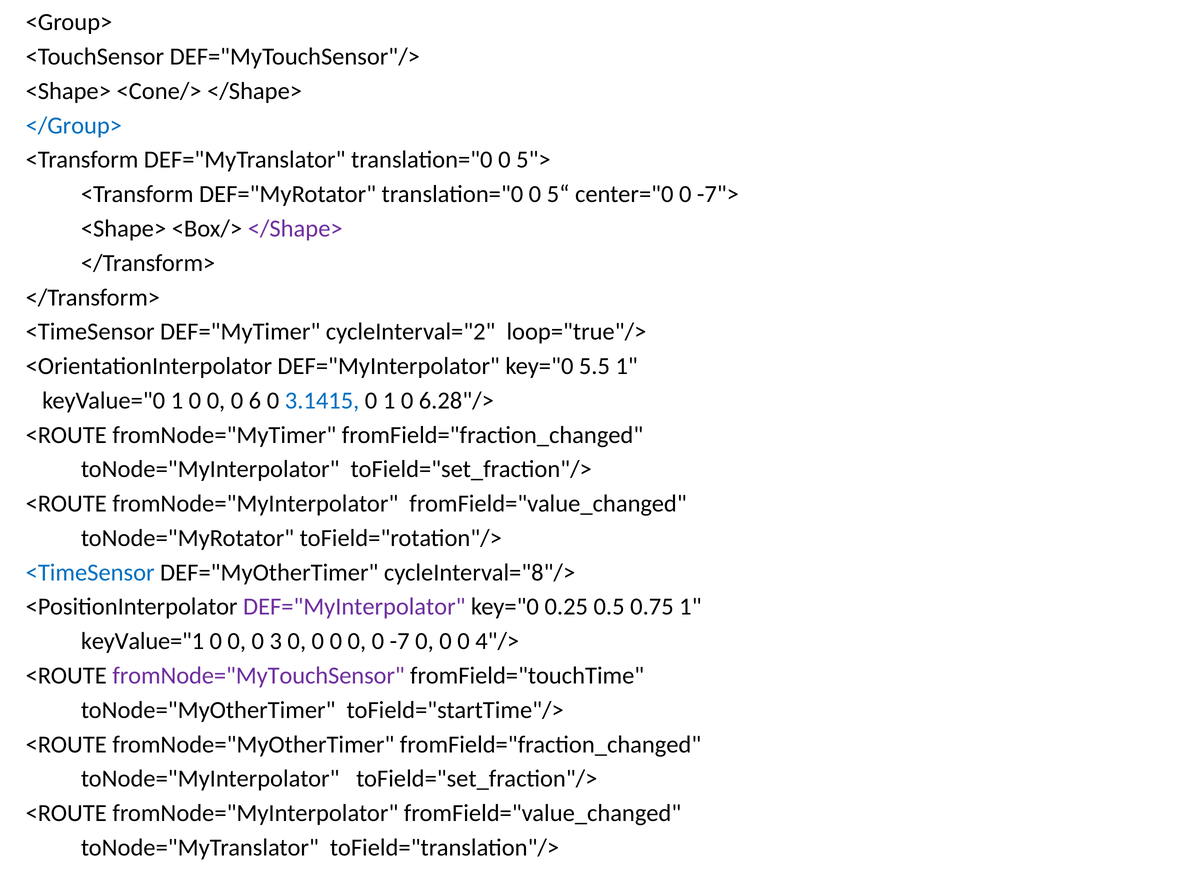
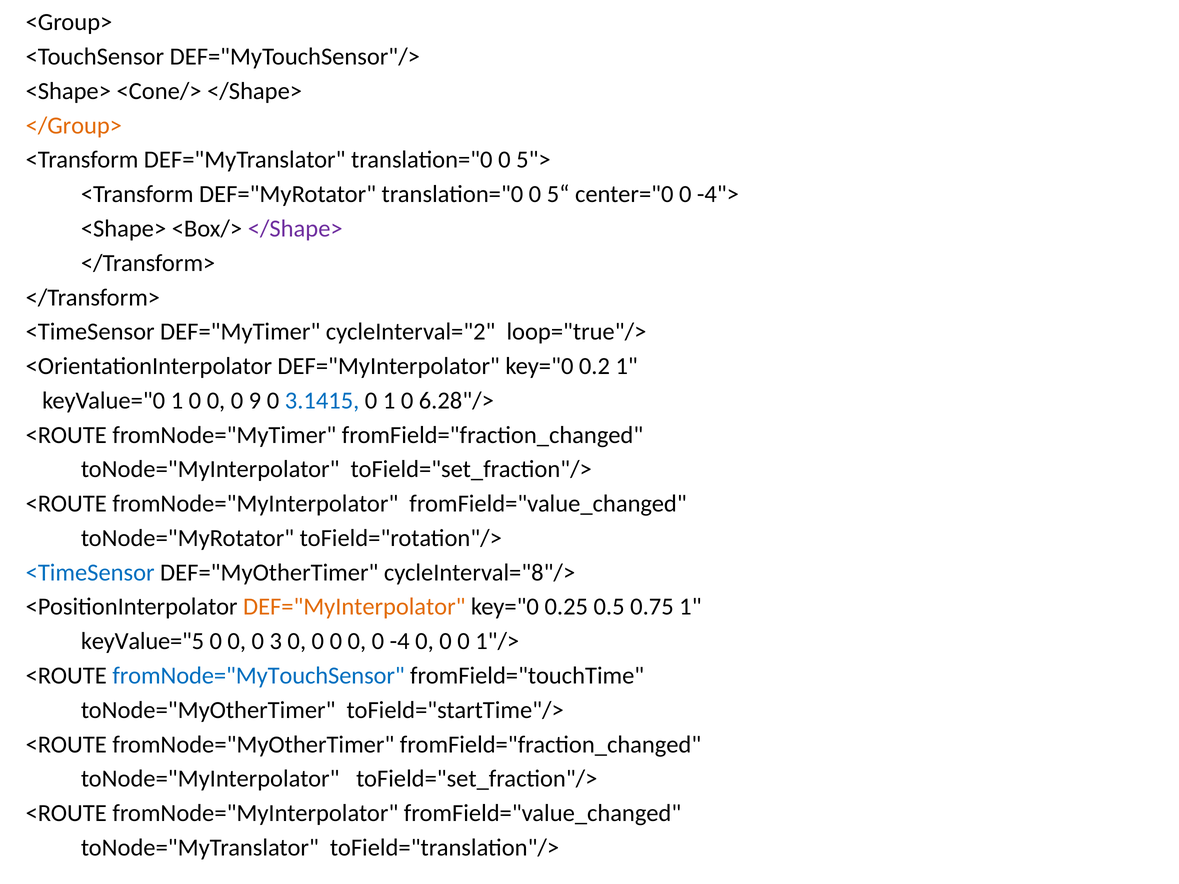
</Group> colour: blue -> orange (74, 126)
-7">: -7"> -> -4"> (718, 194)
5.5: 5.5 -> 0.2 (594, 366)
6: 6 -> 9 (255, 401)
DEF="MyInterpolator colour: purple -> orange (354, 607)
keyValue="1: keyValue="1 -> keyValue="5 (142, 641)
-7: -7 -> -4 (400, 641)
4"/>: 4"/> -> 1"/> (497, 641)
fromNode="MyTouchSensor colour: purple -> blue (259, 676)
